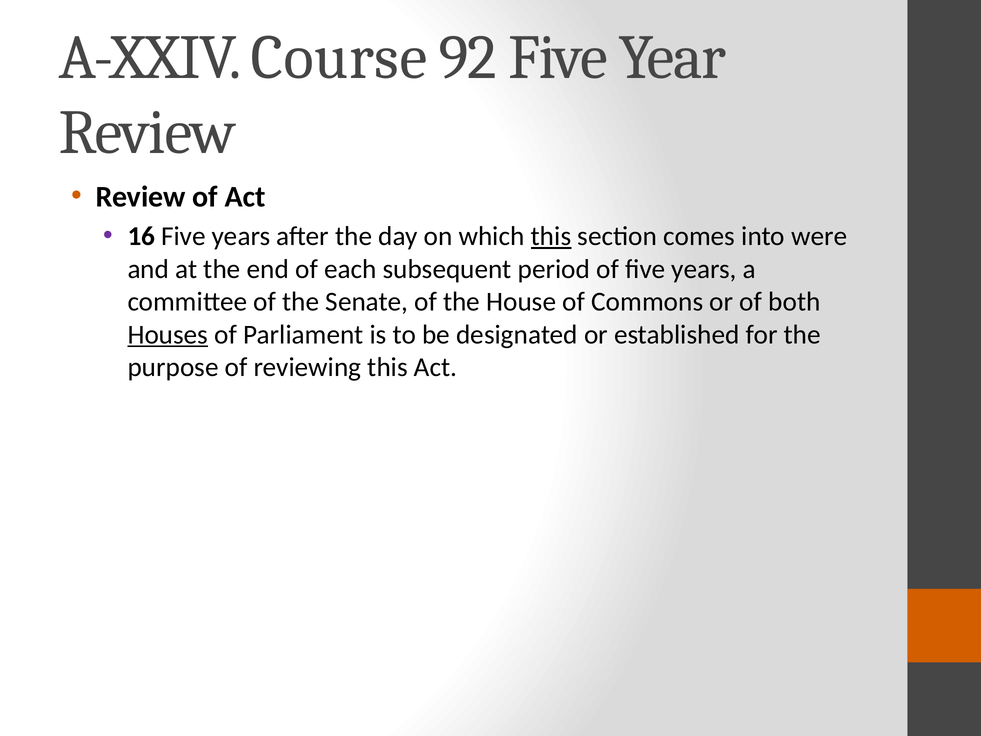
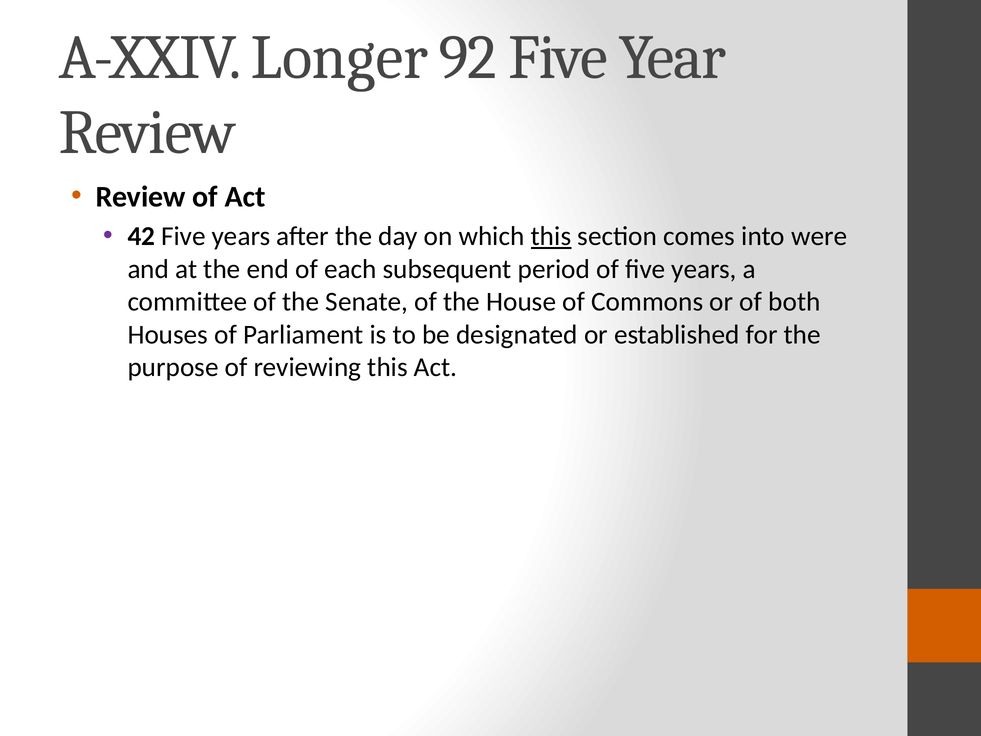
Course: Course -> Longer (339, 58)
16: 16 -> 42 (141, 236)
Houses underline: present -> none (168, 334)
